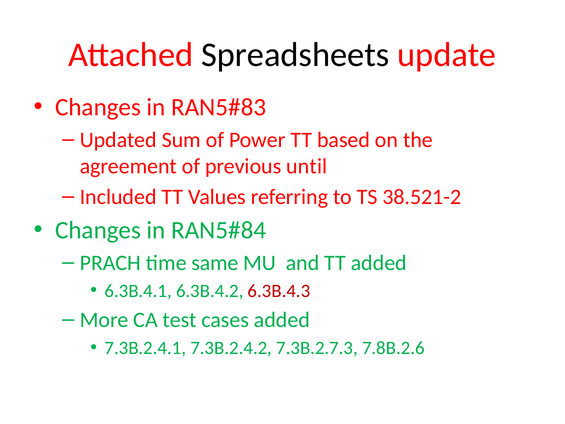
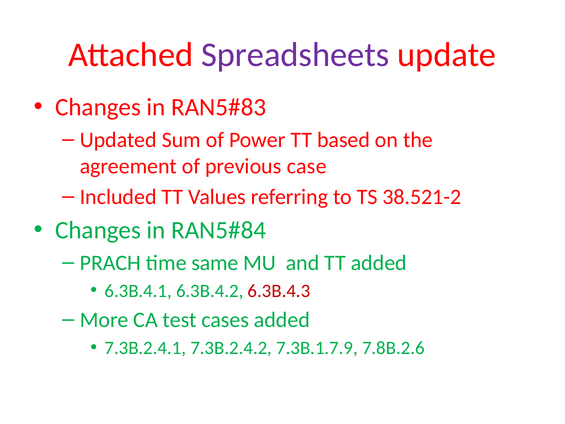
Spreadsheets colour: black -> purple (295, 55)
until: until -> case (307, 166)
7.3B.2.7.3: 7.3B.2.7.3 -> 7.3B.1.7.9 (317, 348)
